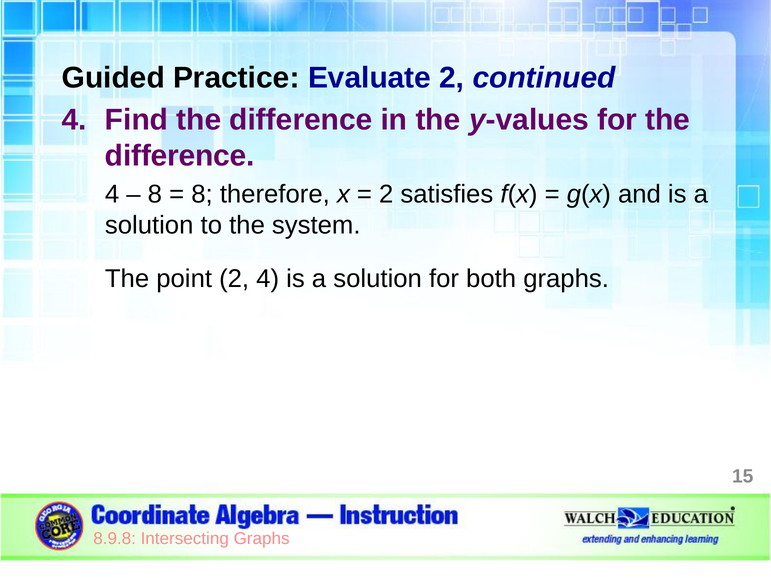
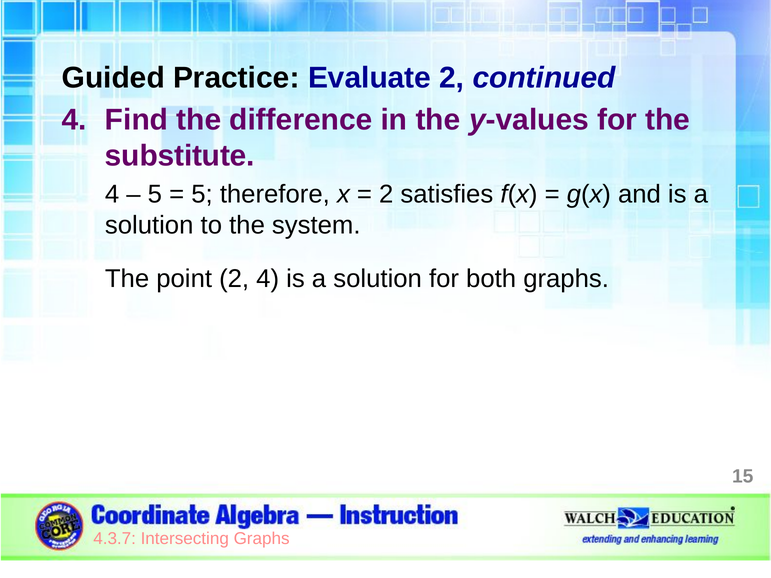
difference: difference -> substitute (180, 156)
8: 8 -> 5 (155, 194)
8: 8 -> 5 (202, 194)
8.9.8: 8.9.8 -> 4.3.7 (115, 539)
